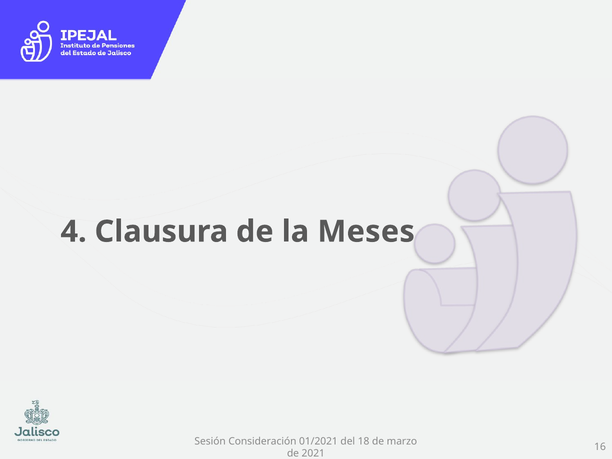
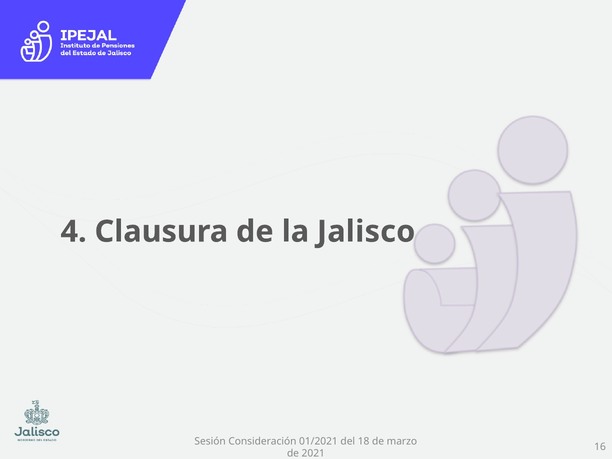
Meses: Meses -> Jalisco (366, 232)
